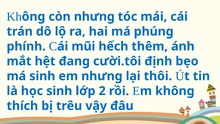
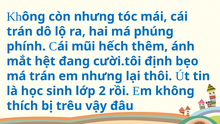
má sinh: sinh -> trán (42, 76)
